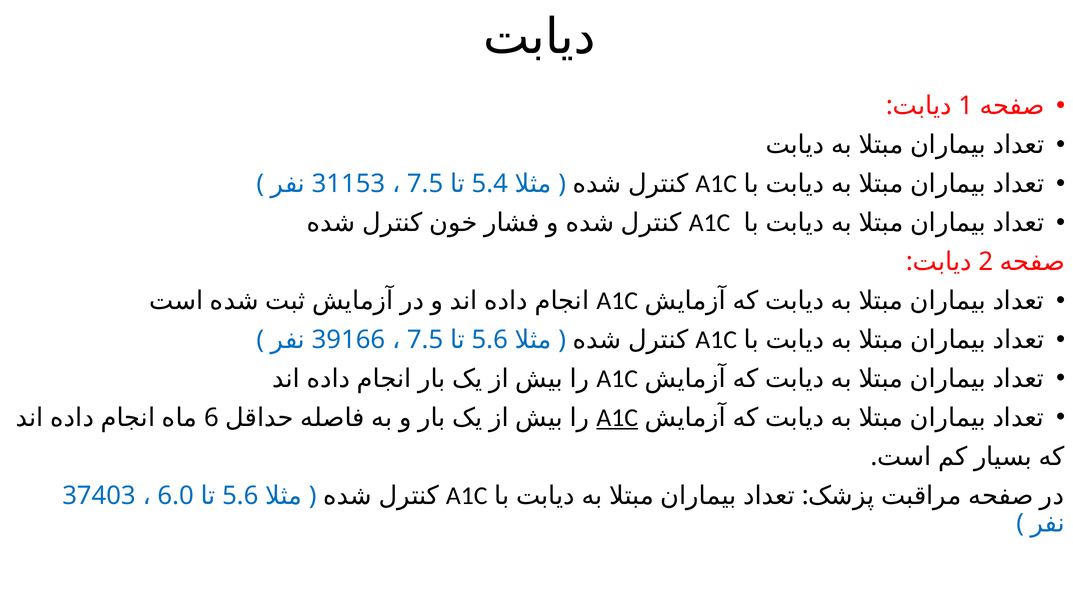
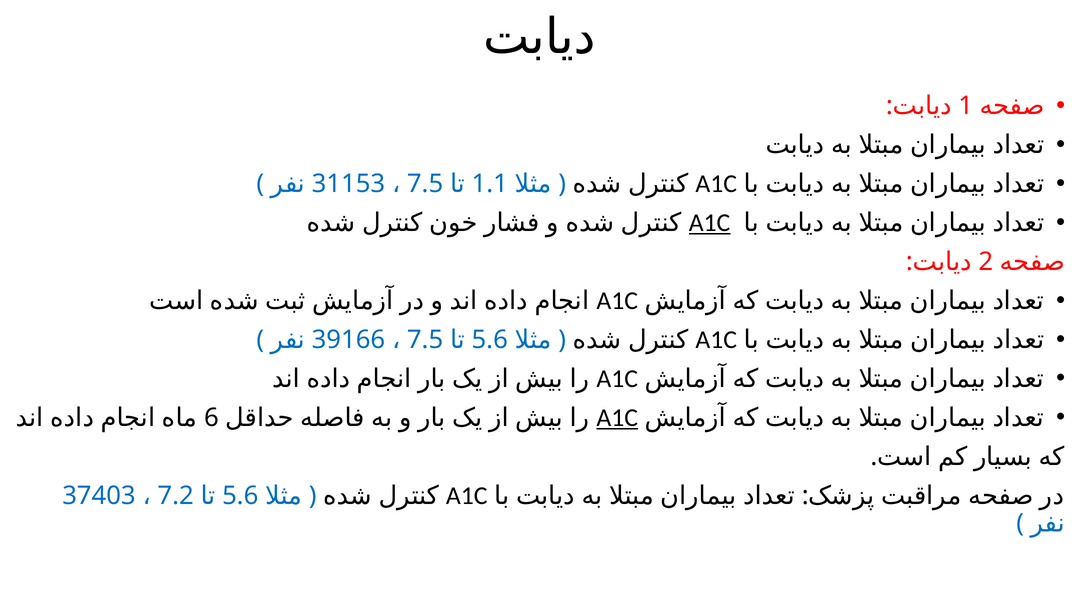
5.4: 5.4 -> 1.1 (490, 184)
A1C underline: none -> present (710, 223)
6.0: 6.0 -> 7.2 (176, 495)
